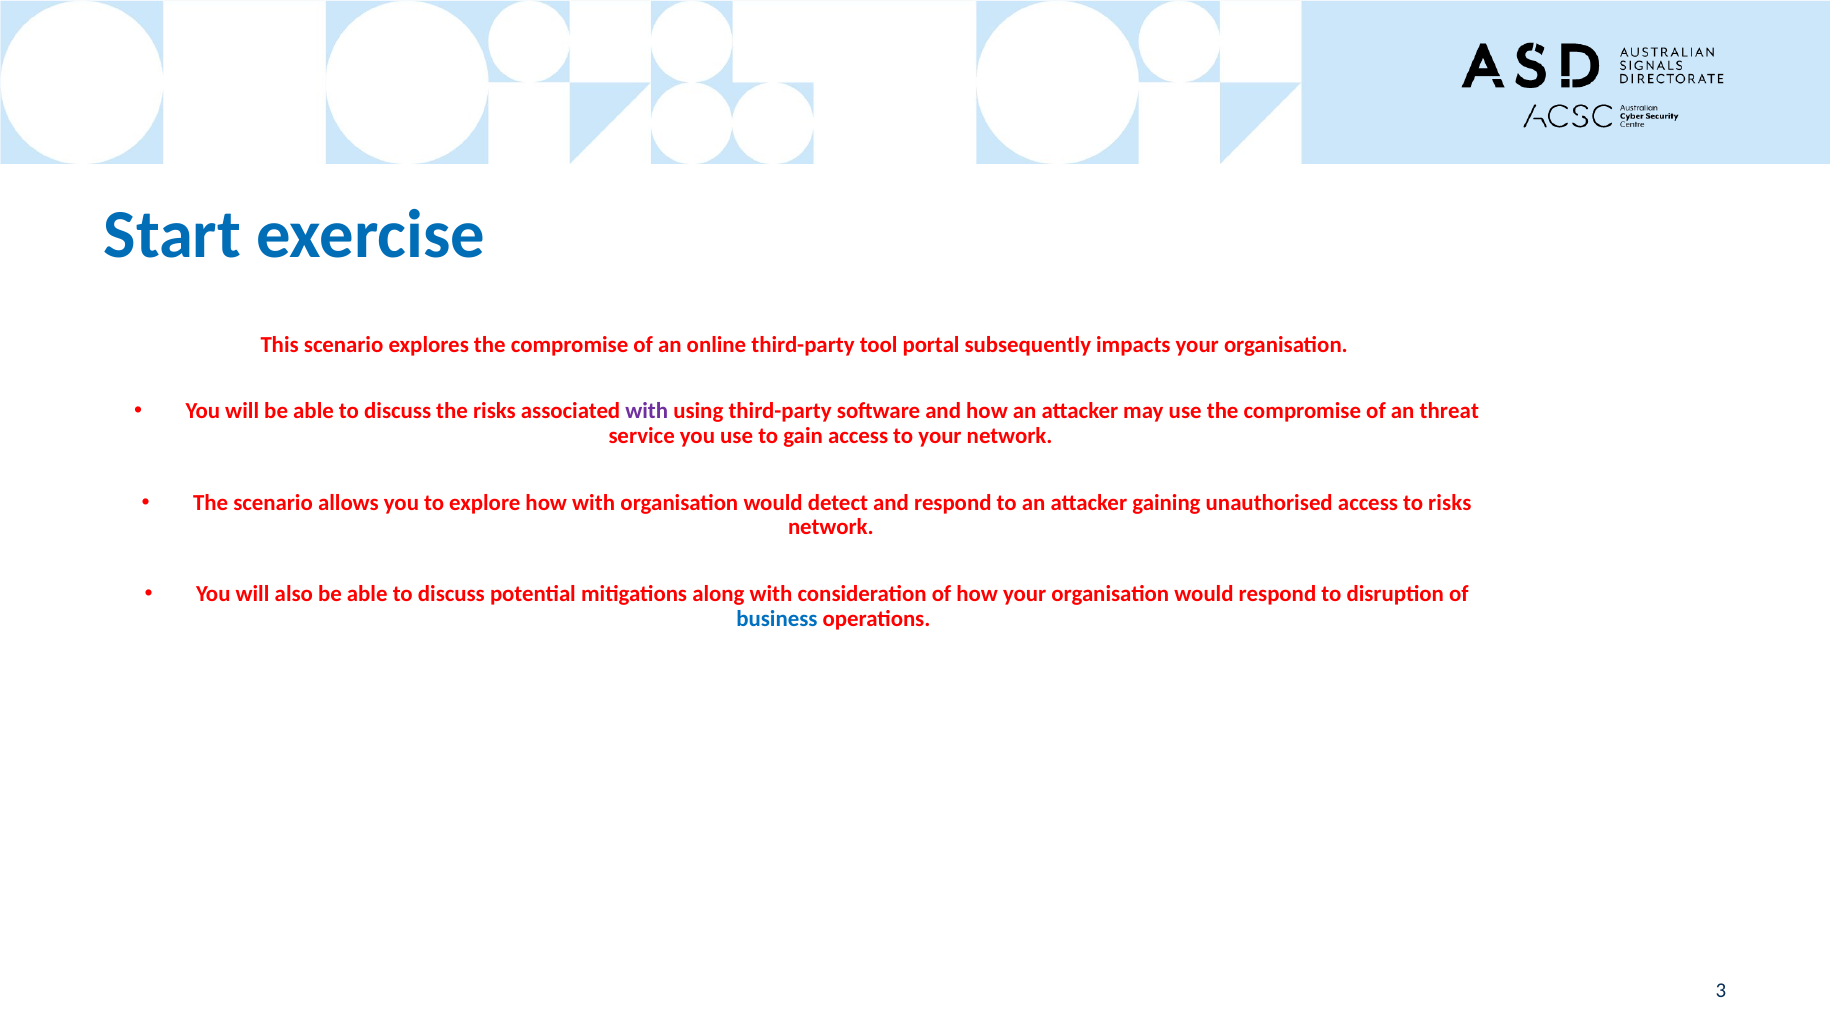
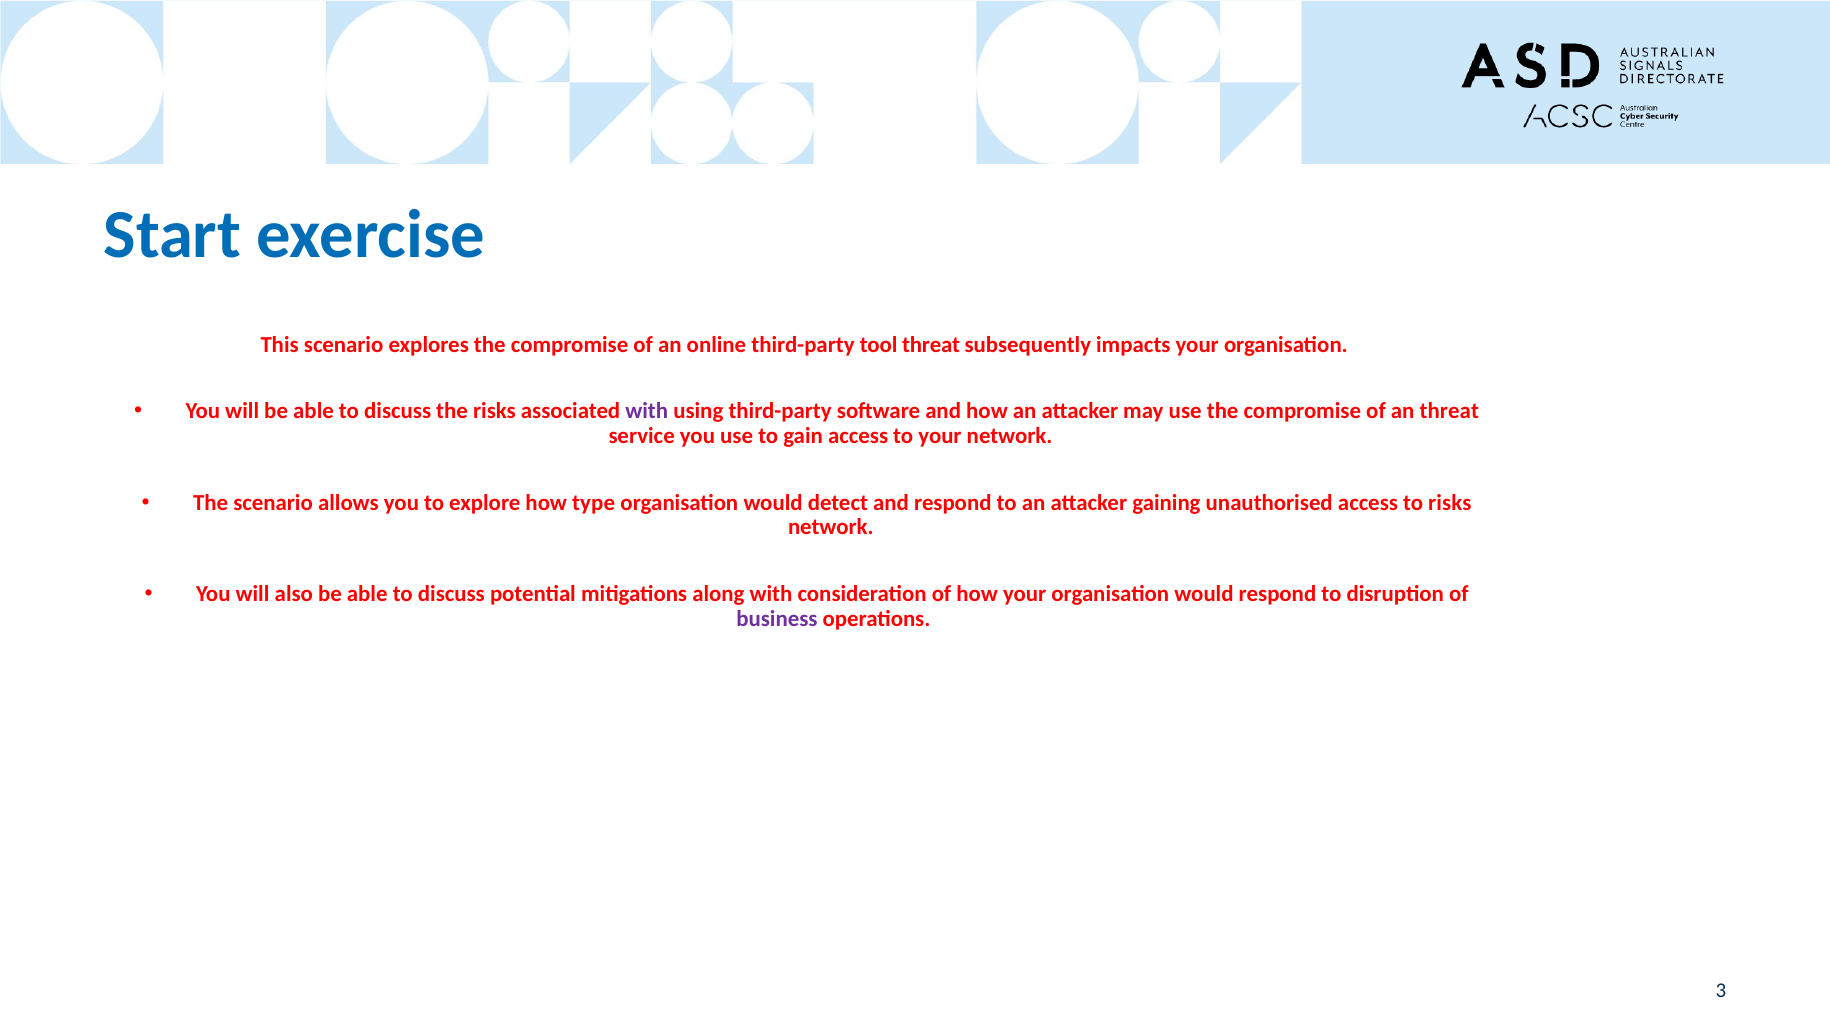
tool portal: portal -> threat (931, 344)
how with: with -> type (594, 502)
business colour: blue -> purple (777, 618)
